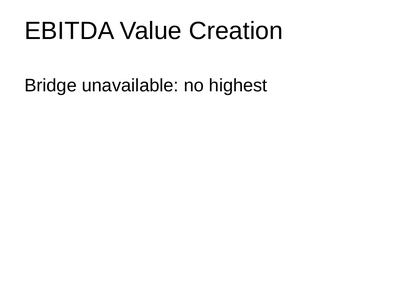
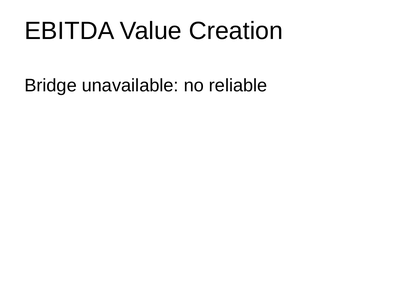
highest: highest -> reliable (238, 86)
